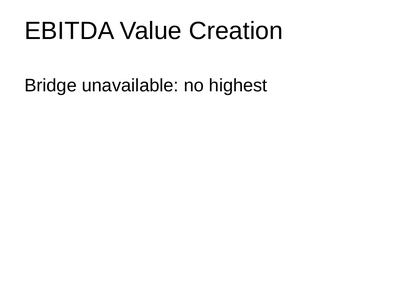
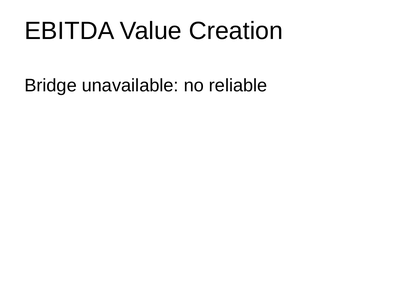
highest: highest -> reliable (238, 86)
